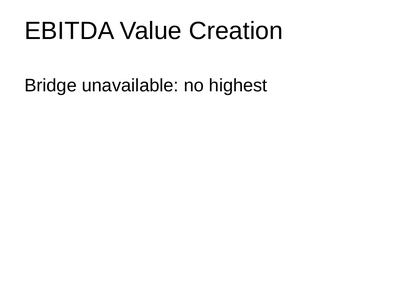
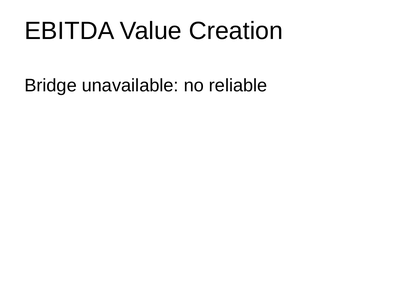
highest: highest -> reliable (238, 86)
